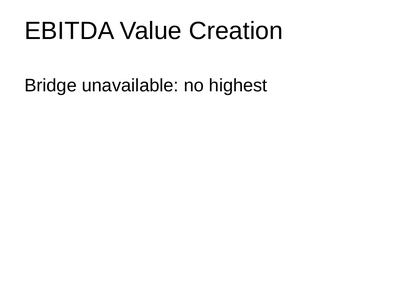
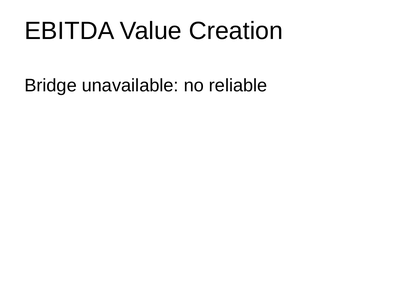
highest: highest -> reliable (238, 86)
